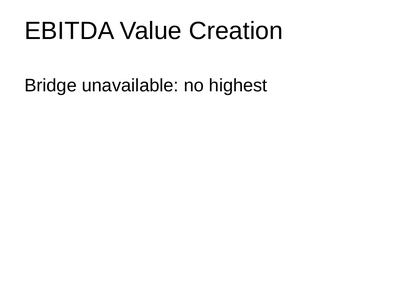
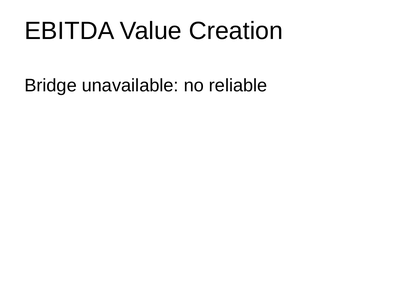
highest: highest -> reliable (238, 86)
